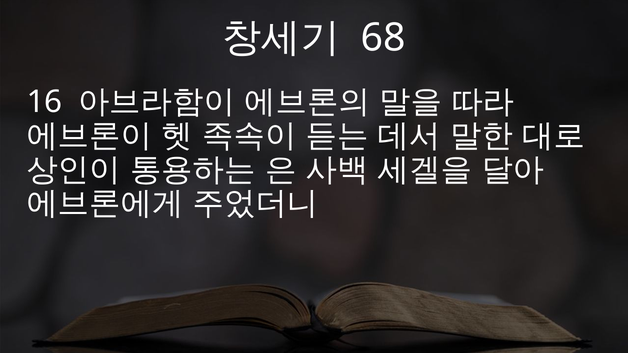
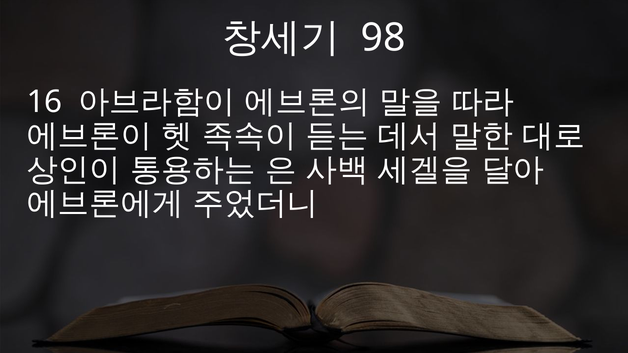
68: 68 -> 98 (383, 38)
